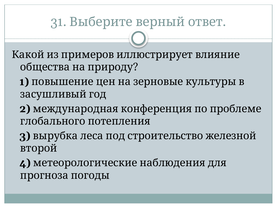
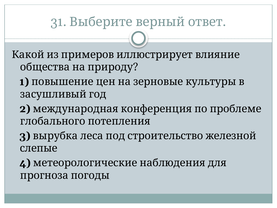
второй: второй -> слепые (39, 148)
